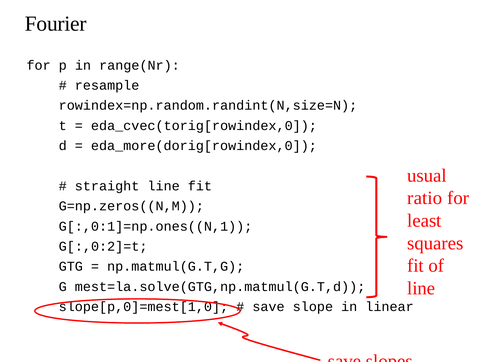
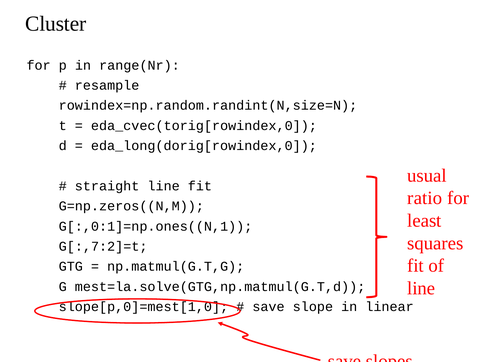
Fourier: Fourier -> Cluster (56, 24)
eda_more(dorig[rowindex,0: eda_more(dorig[rowindex,0 -> eda_long(dorig[rowindex,0 (204, 146)
G[:,0:2]=t: G[:,0:2]=t -> G[:,7:2]=t (103, 247)
